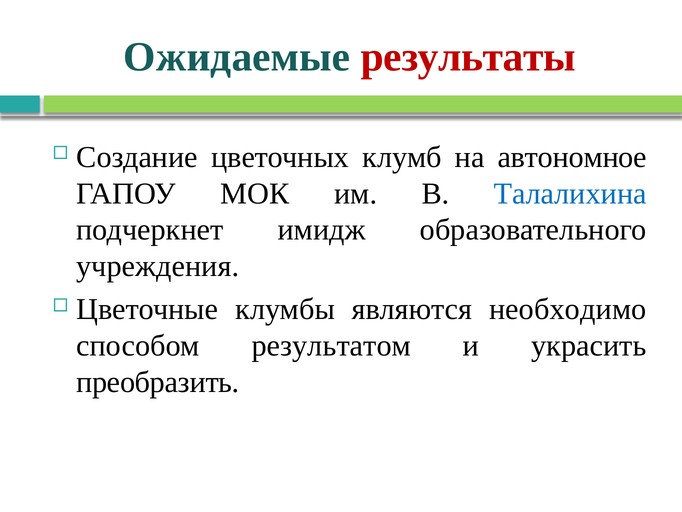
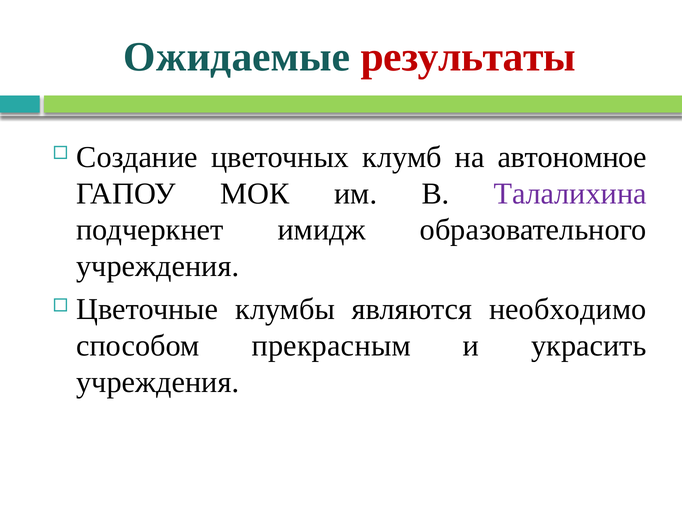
Талалихина colour: blue -> purple (570, 193)
результатом: результатом -> прекрасным (331, 346)
преобразить: преобразить -> учреждения (158, 382)
